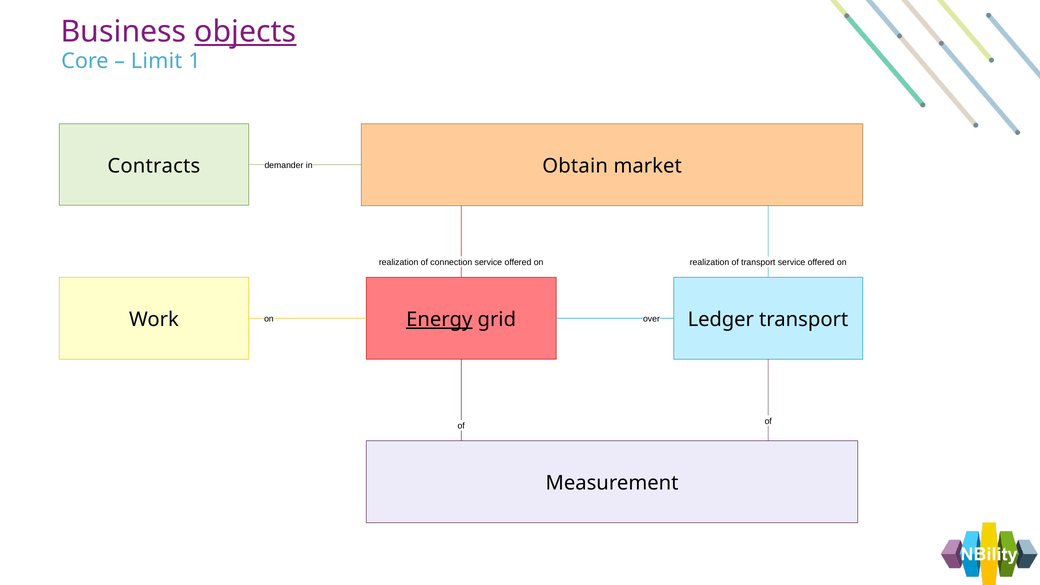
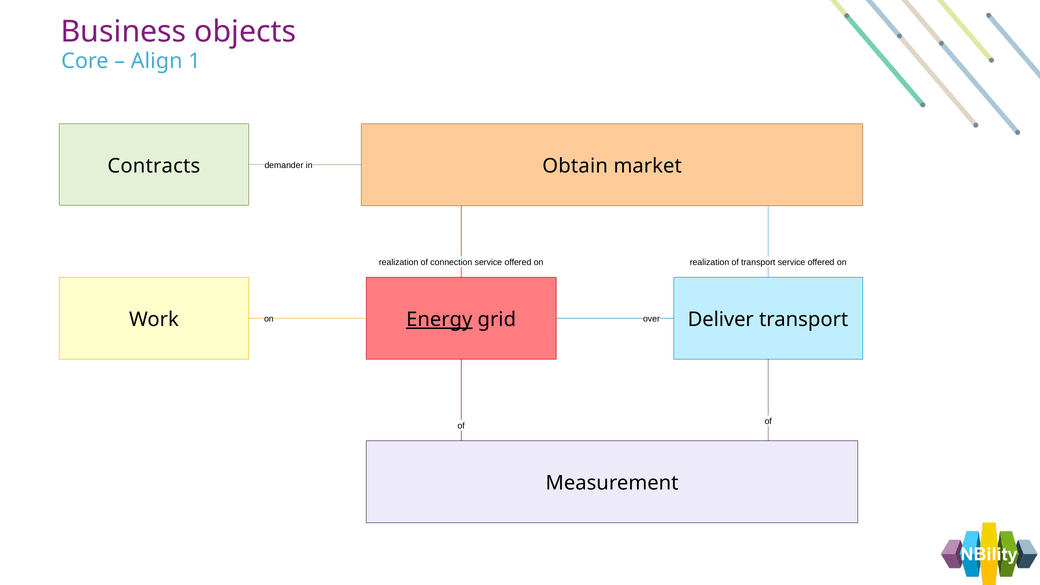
objects underline: present -> none (245, 32)
Limit: Limit -> Align (157, 61)
Ledger: Ledger -> Deliver (721, 320)
